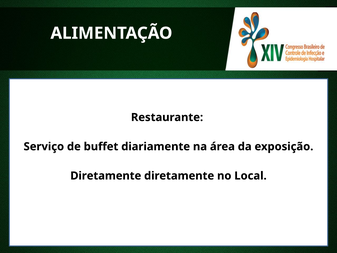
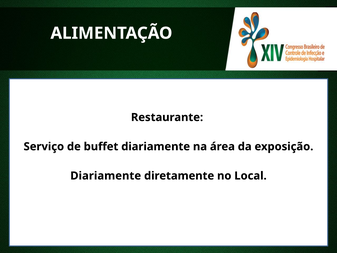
Diretamente: Diretamente -> Diariamente (106, 176)
